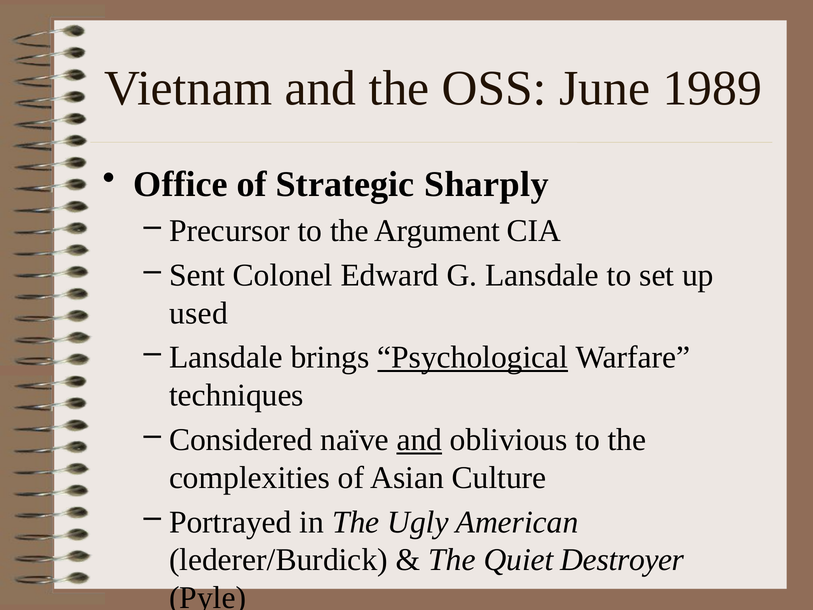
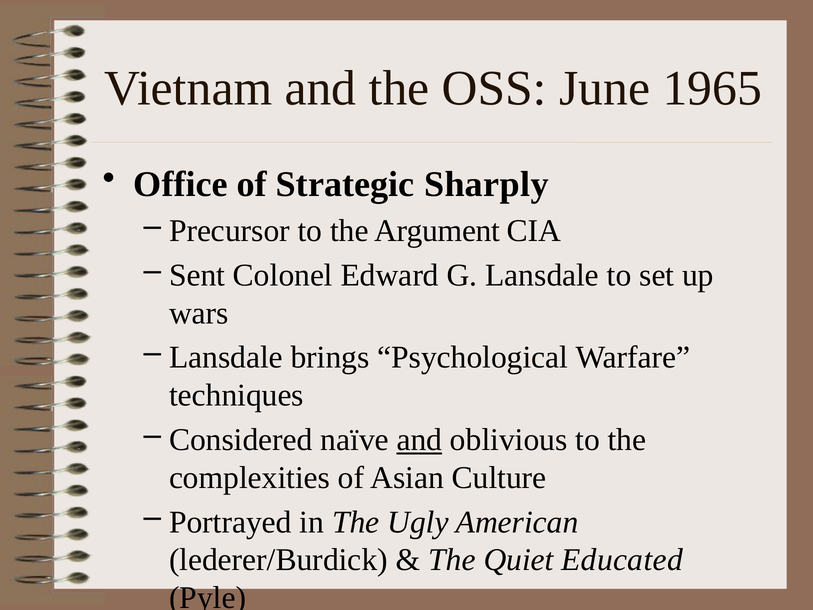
1989: 1989 -> 1965 (712, 88)
used: used -> wars (199, 313)
Psychological underline: present -> none (473, 357)
Destroyer: Destroyer -> Educated (622, 560)
